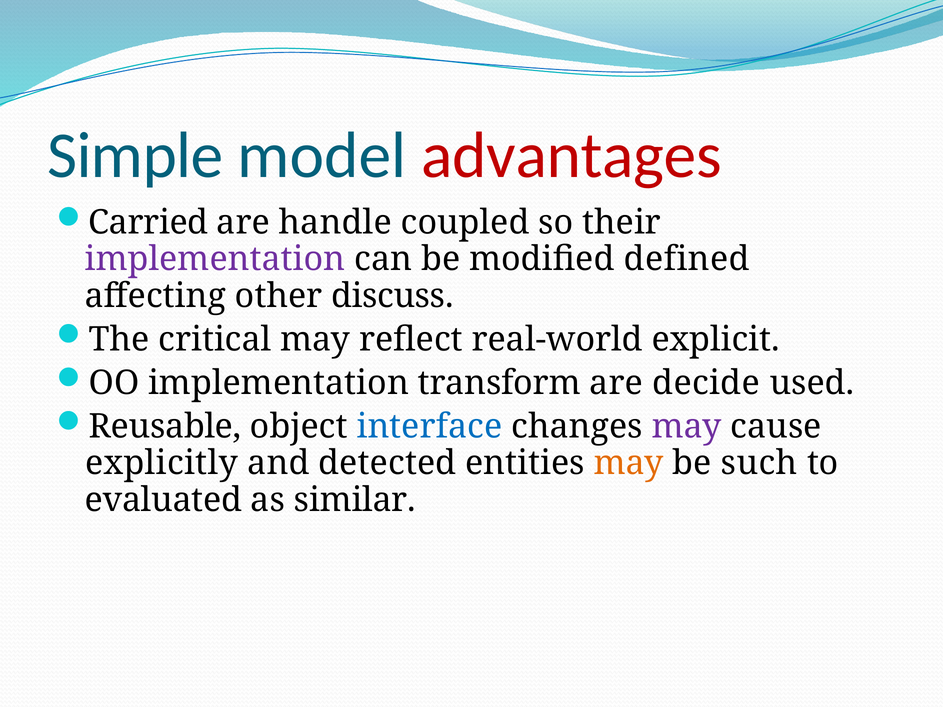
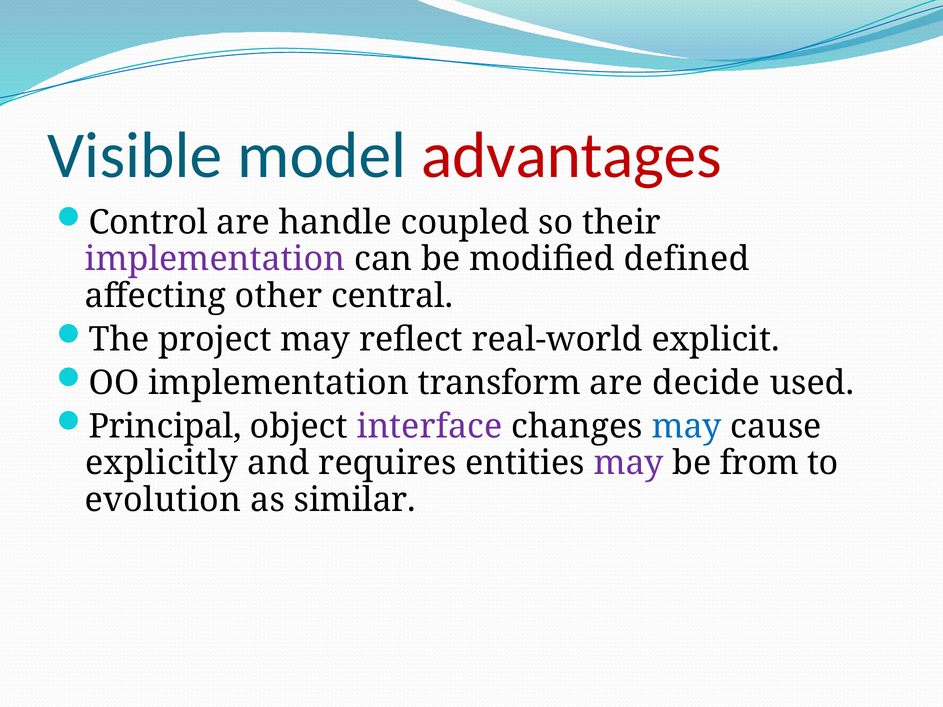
Simple: Simple -> Visible (135, 156)
Carried: Carried -> Control (148, 222)
discuss: discuss -> central (392, 296)
critical: critical -> project (215, 339)
Reusable: Reusable -> Principal (165, 427)
interface colour: blue -> purple (430, 427)
may colour: purple -> blue (687, 427)
detected: detected -> requires (387, 463)
may colour: orange -> purple (629, 463)
such: such -> from (759, 463)
evaluated: evaluated -> evolution (163, 500)
